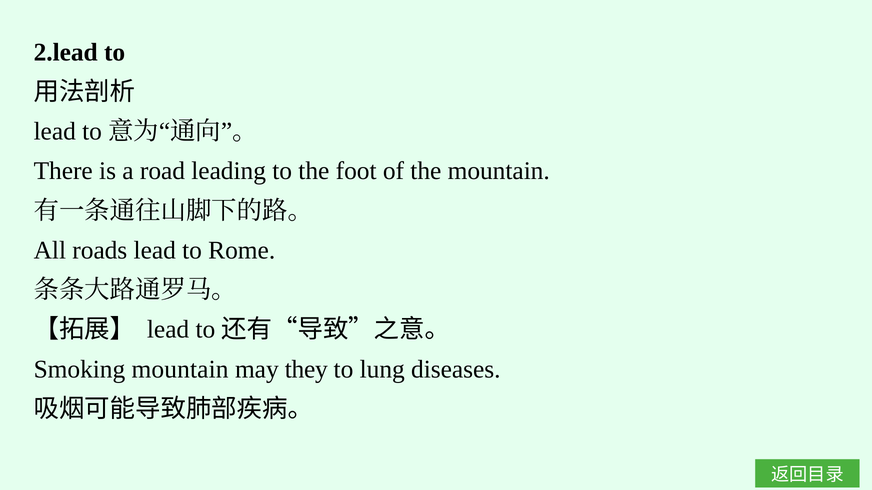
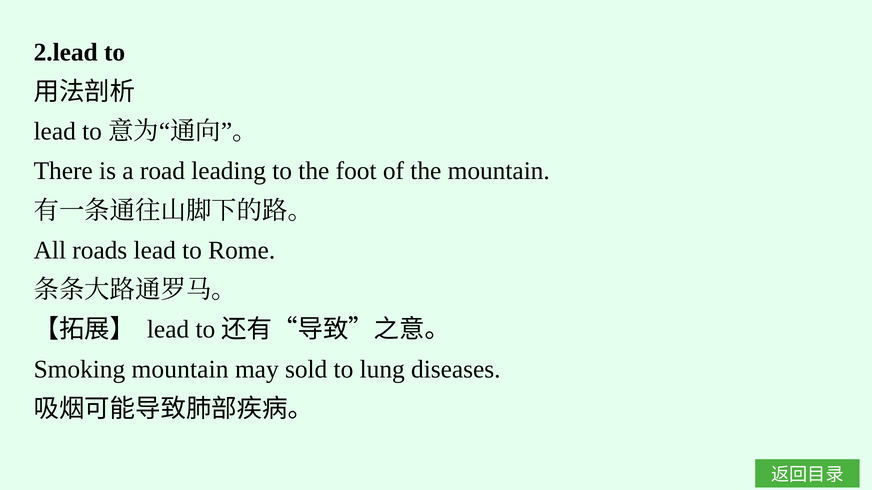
they: they -> sold (306, 370)
